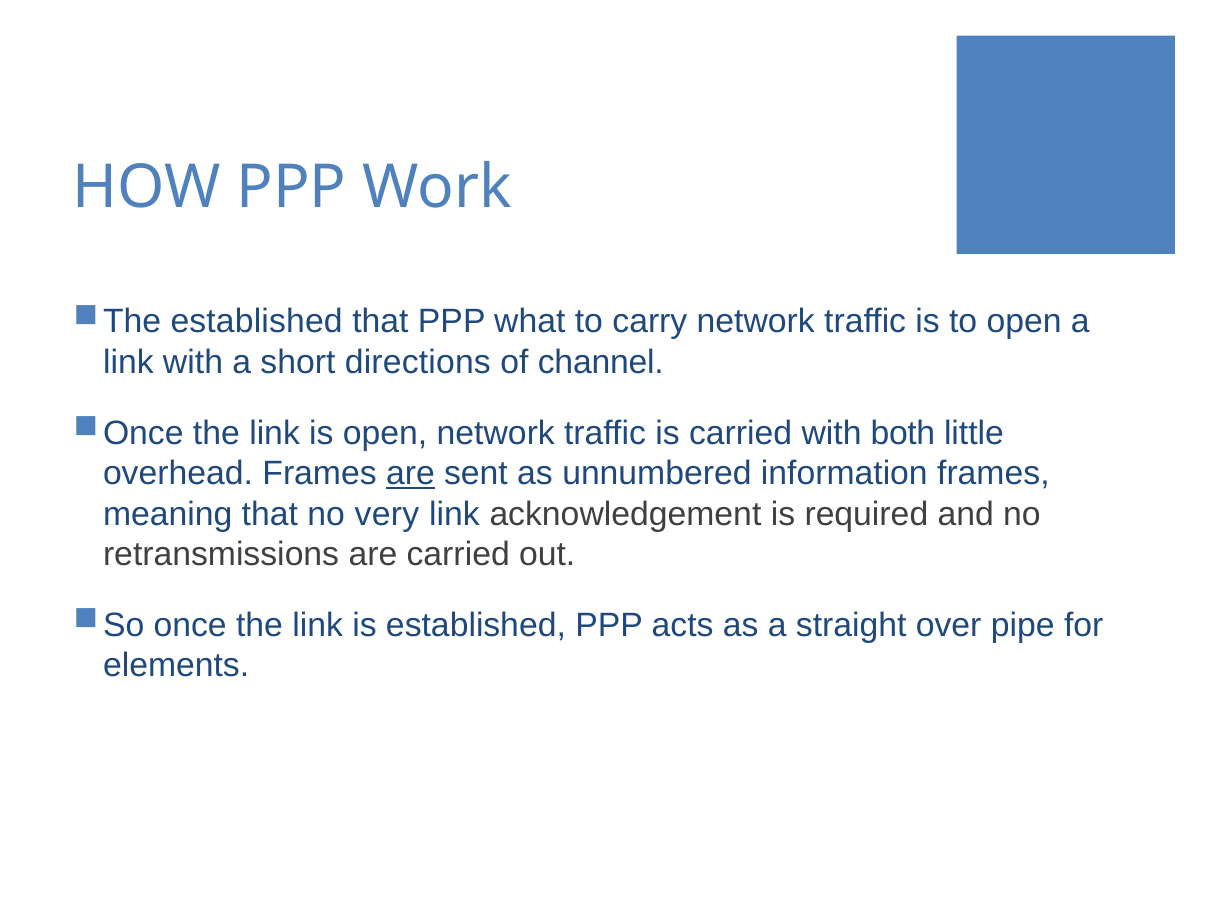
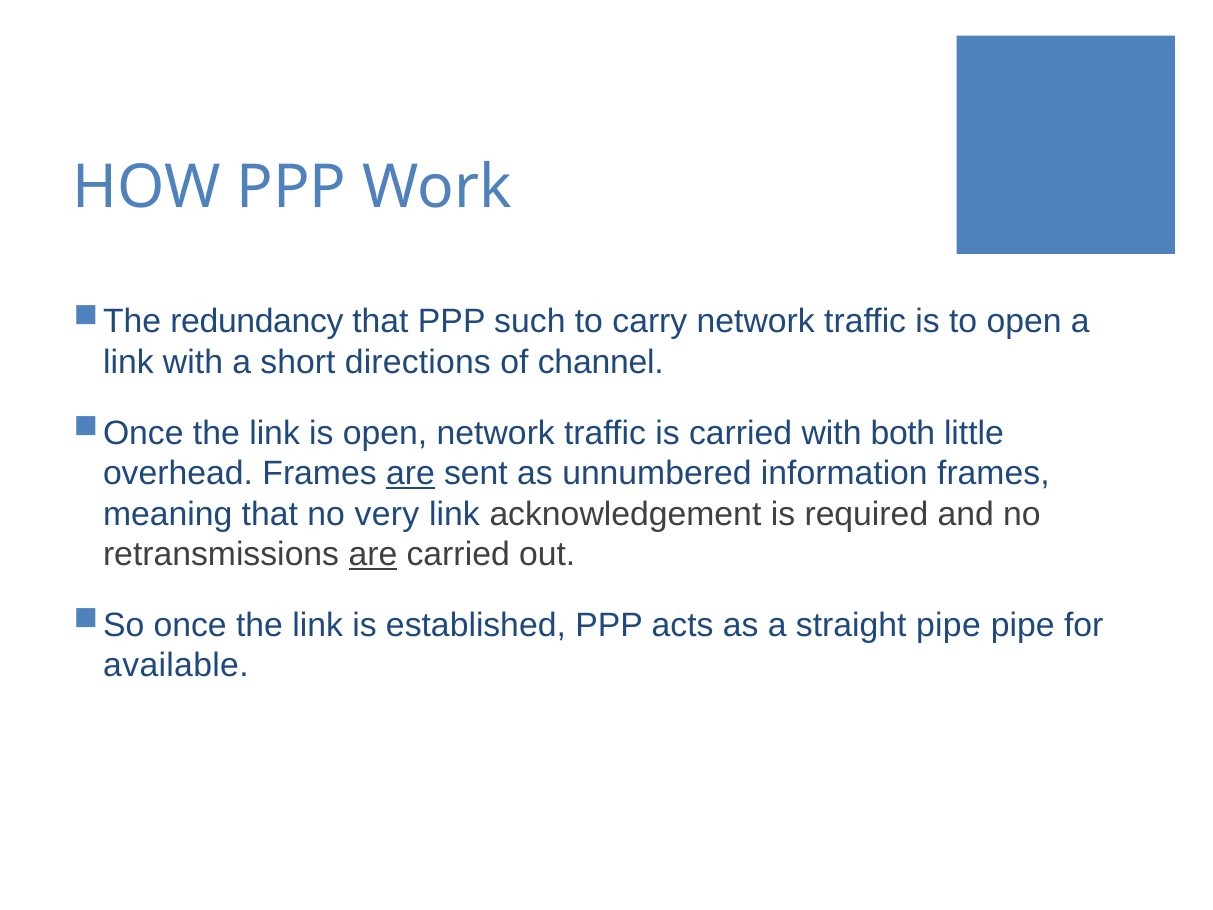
established: established -> redundancy (257, 322)
what: what -> such (530, 322)
are underline: none -> present (373, 554)
straight over: over -> pipe (948, 625)
elements: elements -> available (176, 666)
